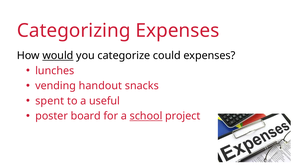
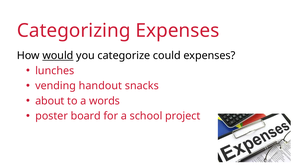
spent: spent -> about (50, 101)
useful: useful -> words (105, 101)
school underline: present -> none (146, 116)
